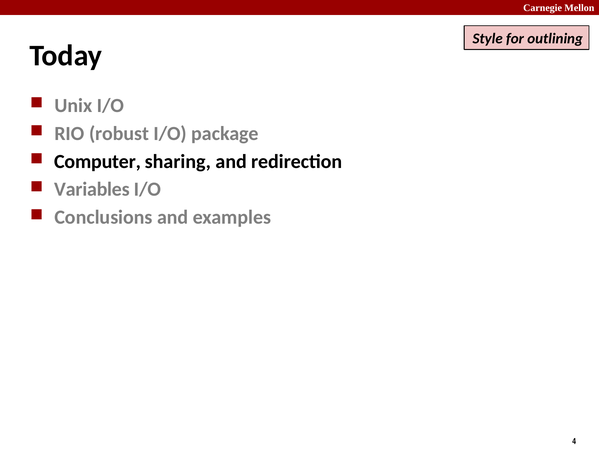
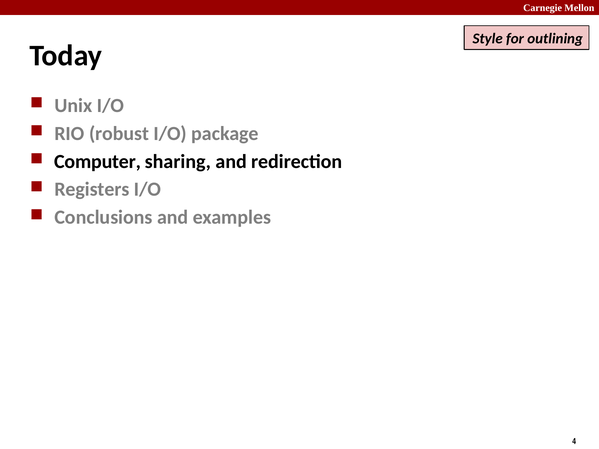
Variables: Variables -> Registers (92, 189)
